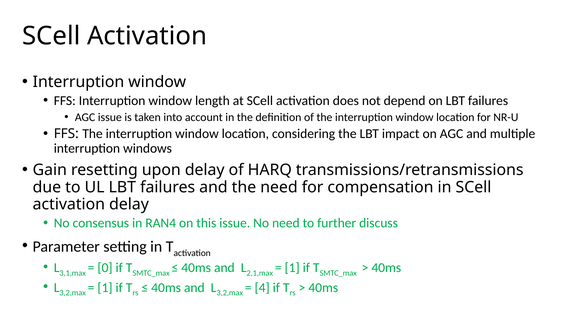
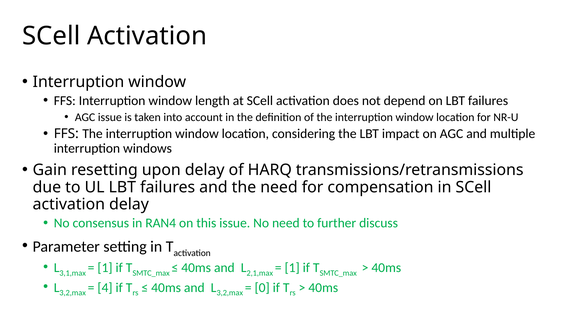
0: 0 -> 1 (105, 268)
1: 1 -> 4 (105, 287)
4: 4 -> 0 (262, 287)
